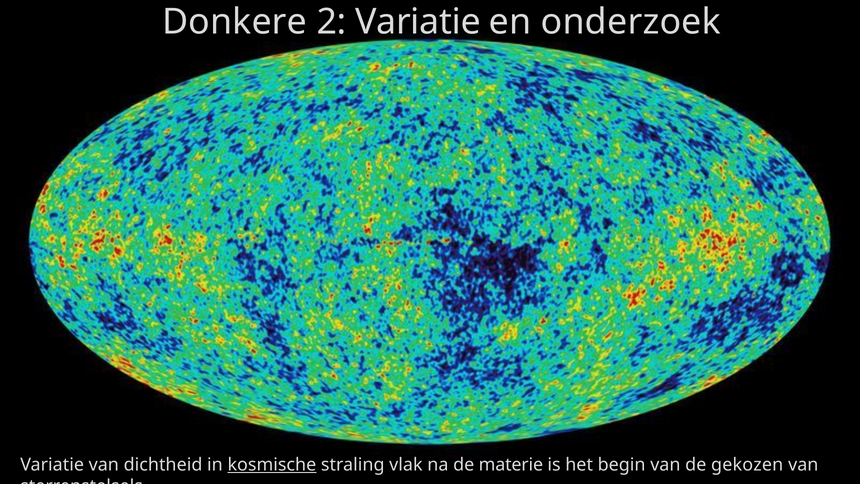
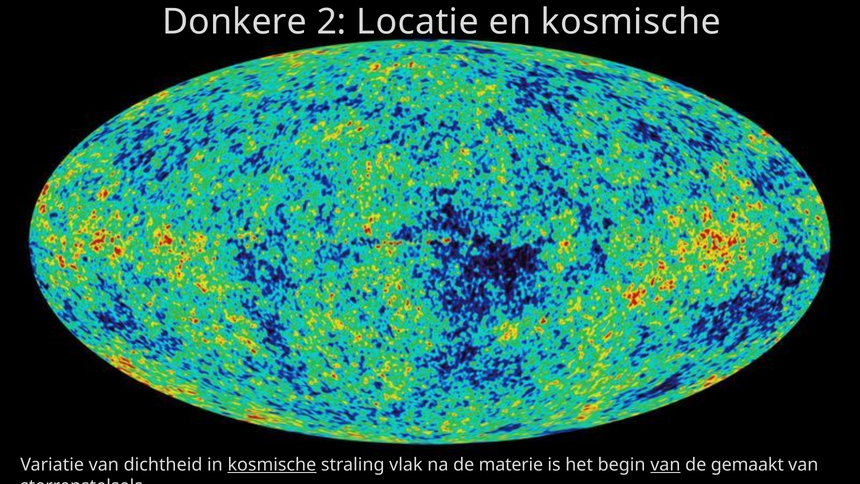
2 Variatie: Variatie -> Locatie (418, 22)
en onderzoek: onderzoek -> kosmische (631, 22)
van underline: none -> present (665, 465)
gekozen: gekozen -> gemaakt (747, 465)
